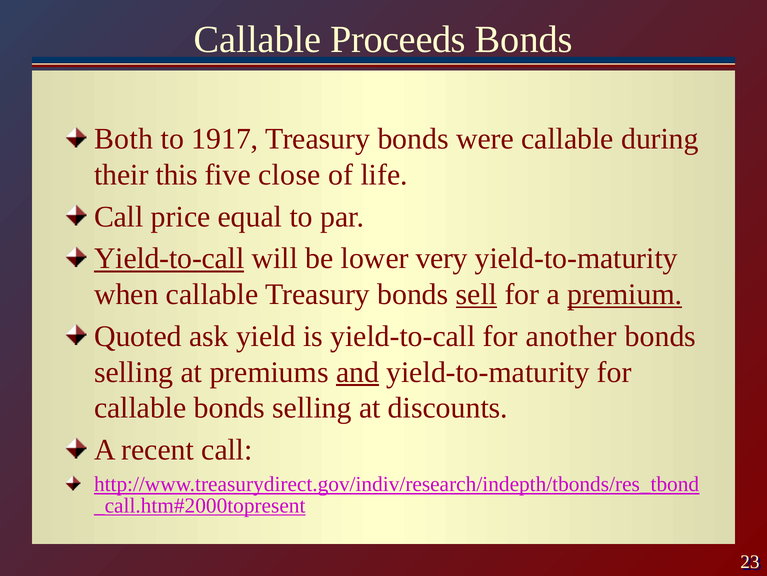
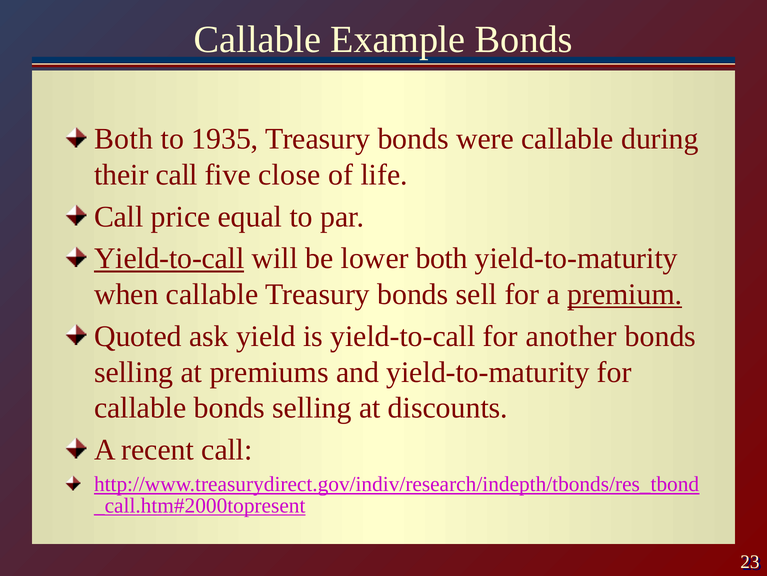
Proceeds: Proceeds -> Example (398, 40)
1917: 1917 -> 1935 (225, 139)
their this: this -> call (177, 175)
lower very: very -> both (442, 258)
sell underline: present -> none (477, 294)
and underline: present -> none (358, 372)
